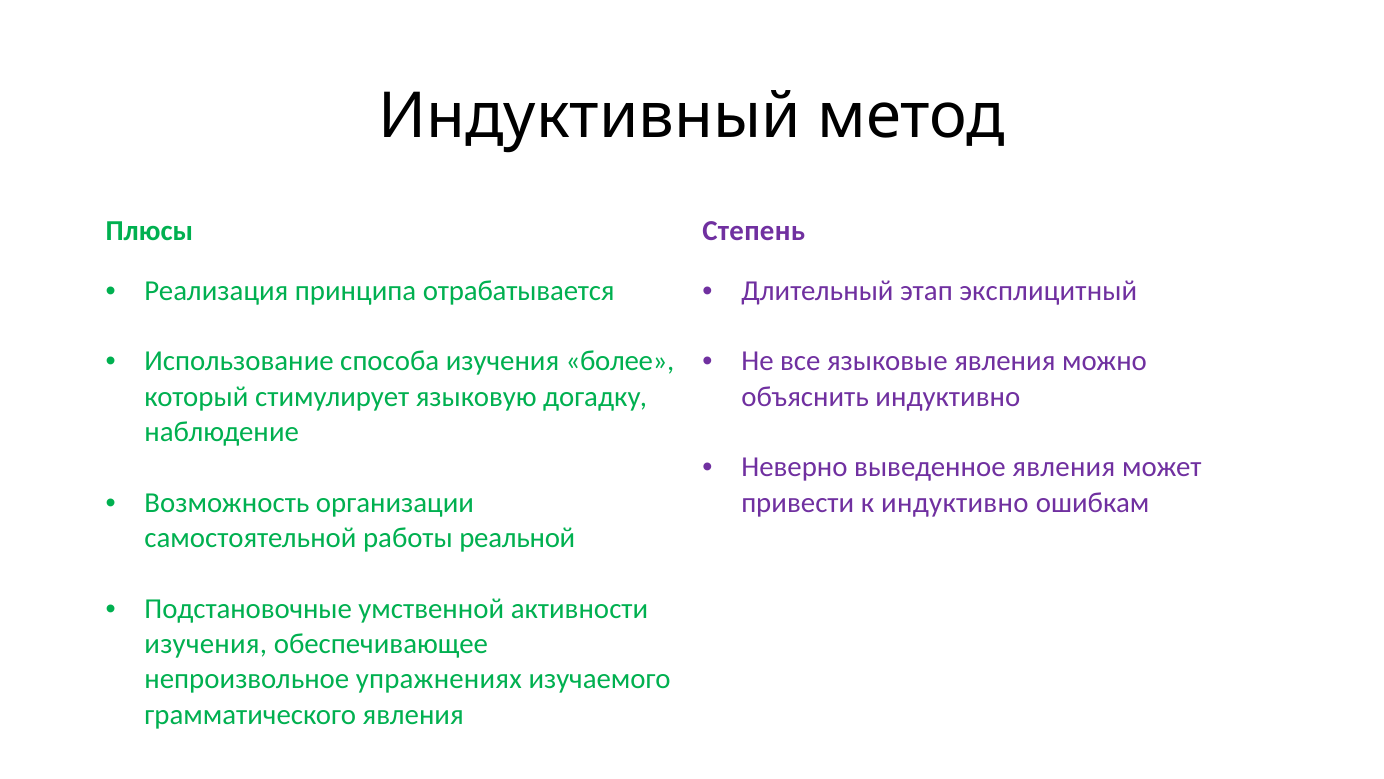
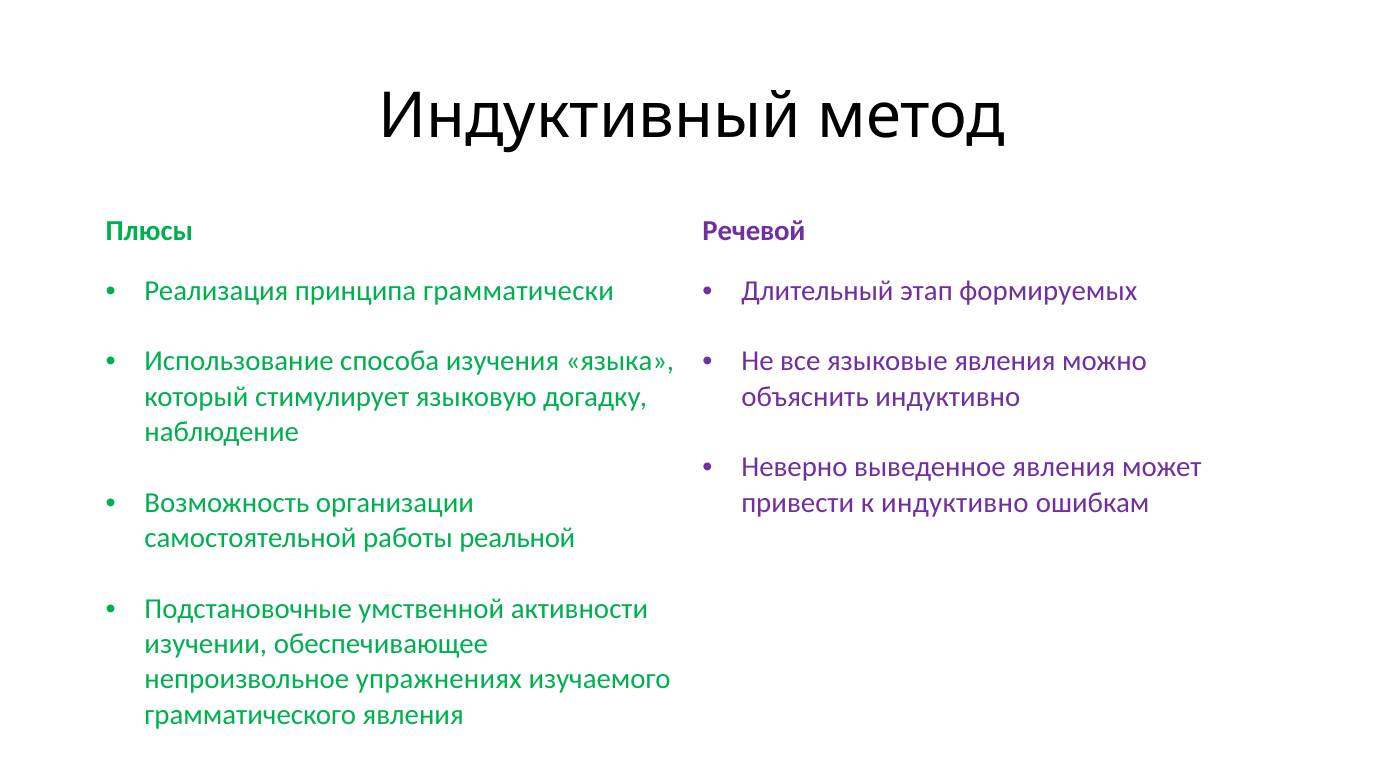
Степень: Степень -> Речевой (754, 230)
отрабатывается: отрабатывается -> грамматически (519, 290)
эксплицитный: эксплицитный -> формируемых (1048, 290)
более: более -> языка (620, 361)
изучения: изучения -> изучении (206, 644)
